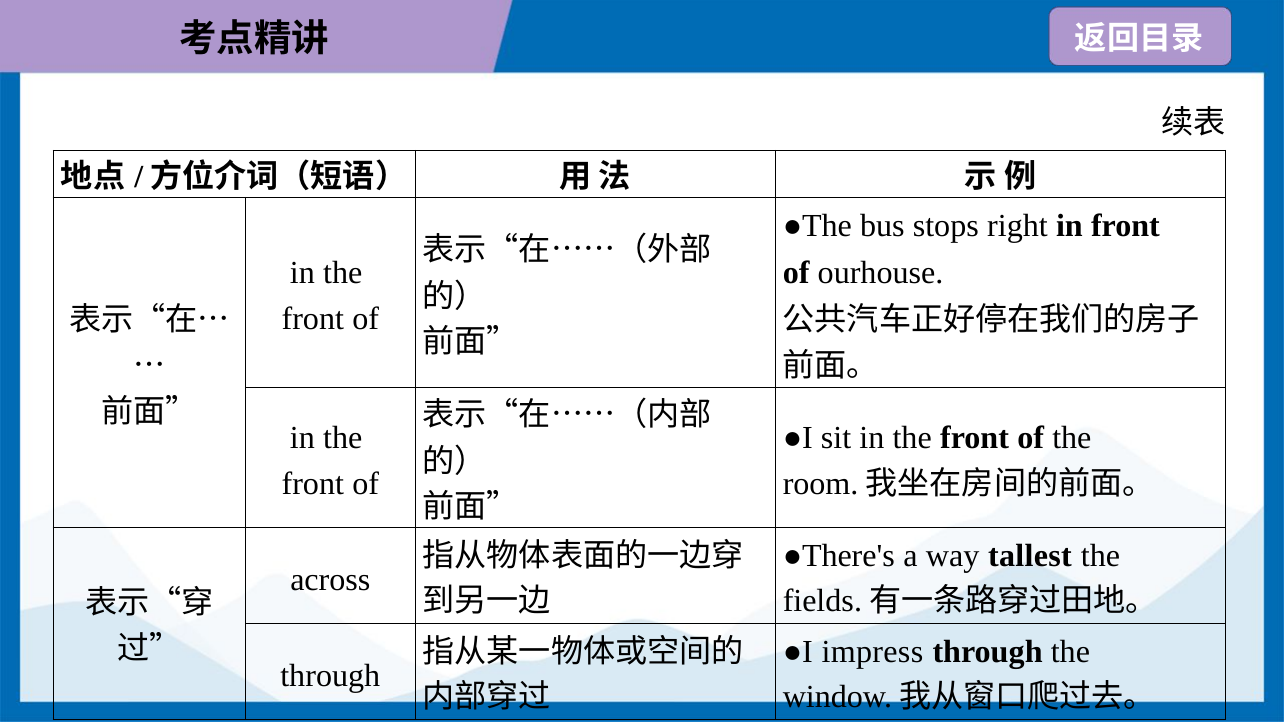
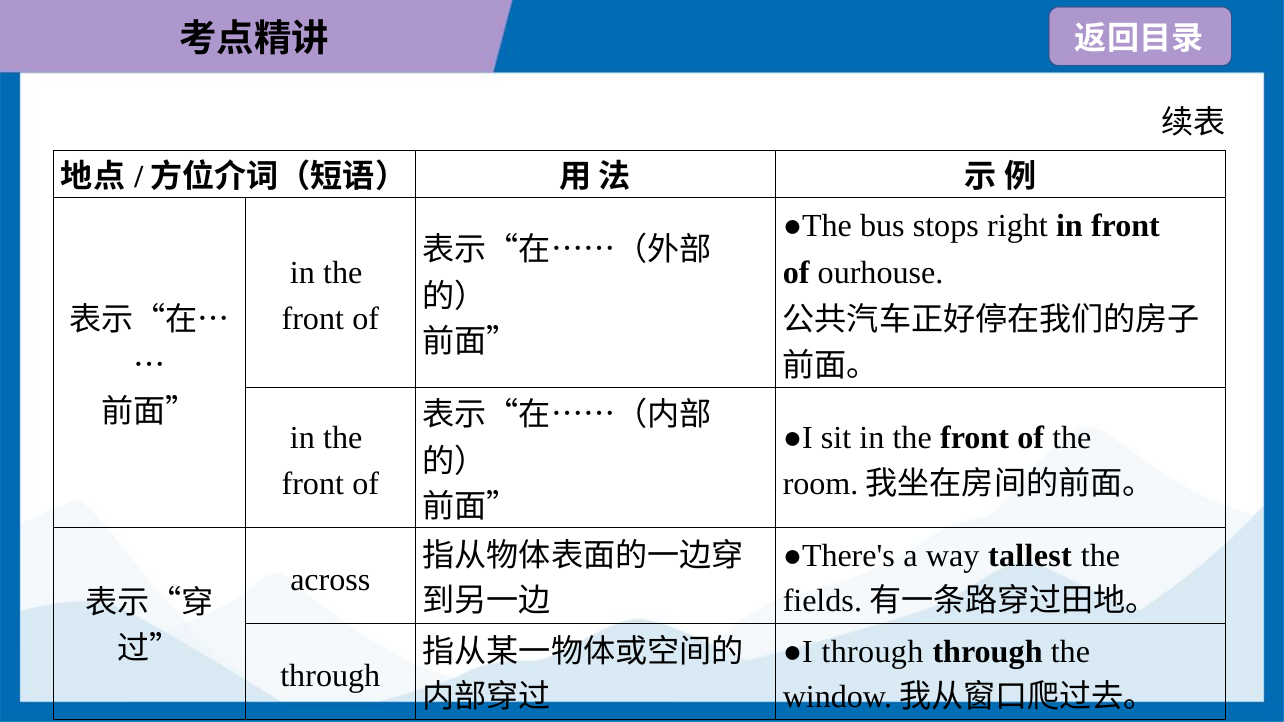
●I impress: impress -> through (872, 652)
